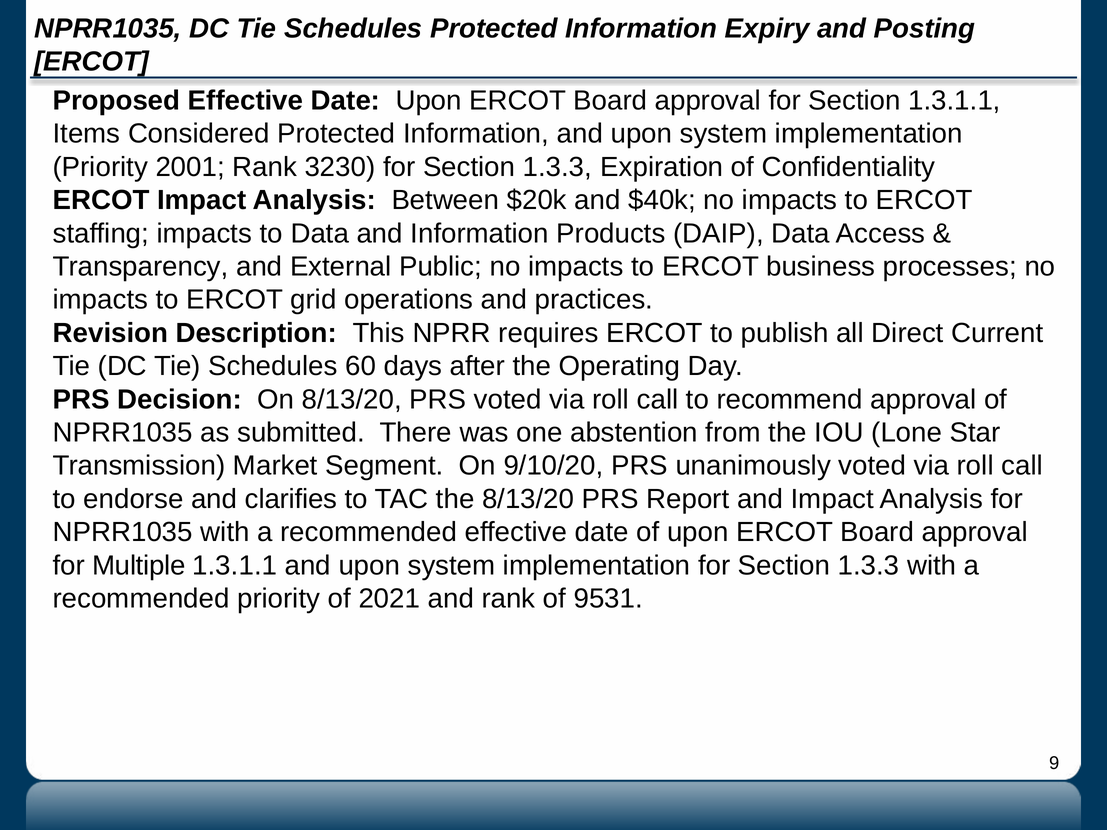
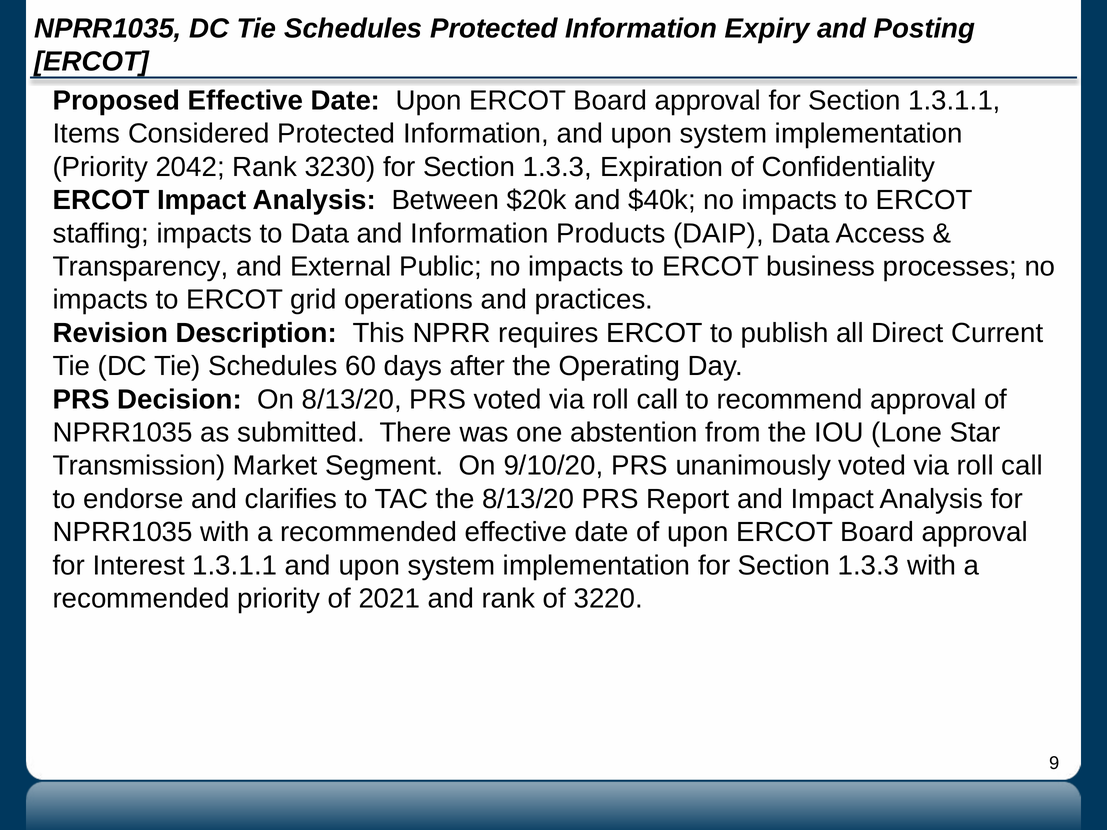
2001: 2001 -> 2042 (190, 167)
Multiple: Multiple -> Interest (139, 566)
9531: 9531 -> 3220 (608, 599)
